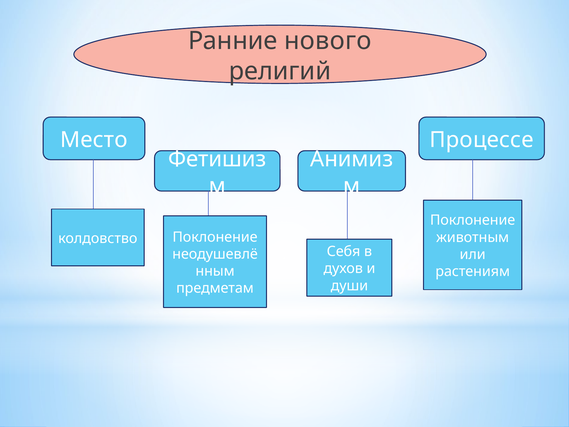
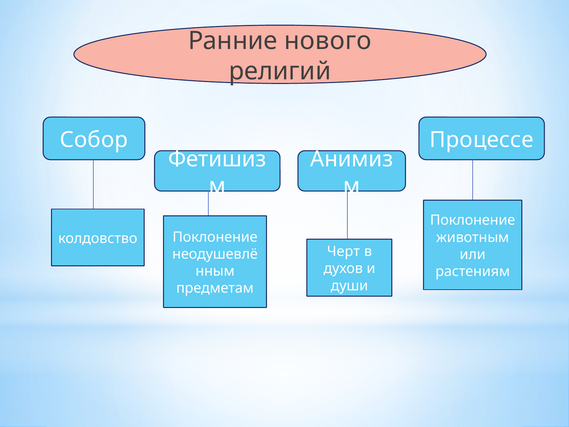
Место: Место -> Собор (94, 140)
Себя: Себя -> Черт (343, 251)
